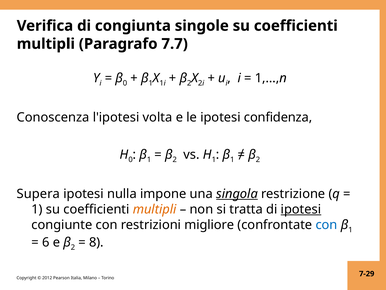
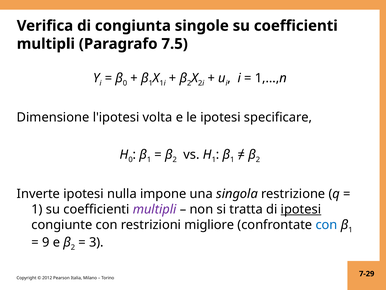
7.7: 7.7 -> 7.5 (175, 44)
Conoscenza: Conoscenza -> Dimensione (53, 117)
confidenza: confidenza -> specificare (278, 117)
Supera: Supera -> Inverte (38, 194)
singola underline: present -> none (237, 194)
multipli colour: orange -> purple (155, 209)
6: 6 -> 9 (46, 242)
8: 8 -> 3 (96, 242)
